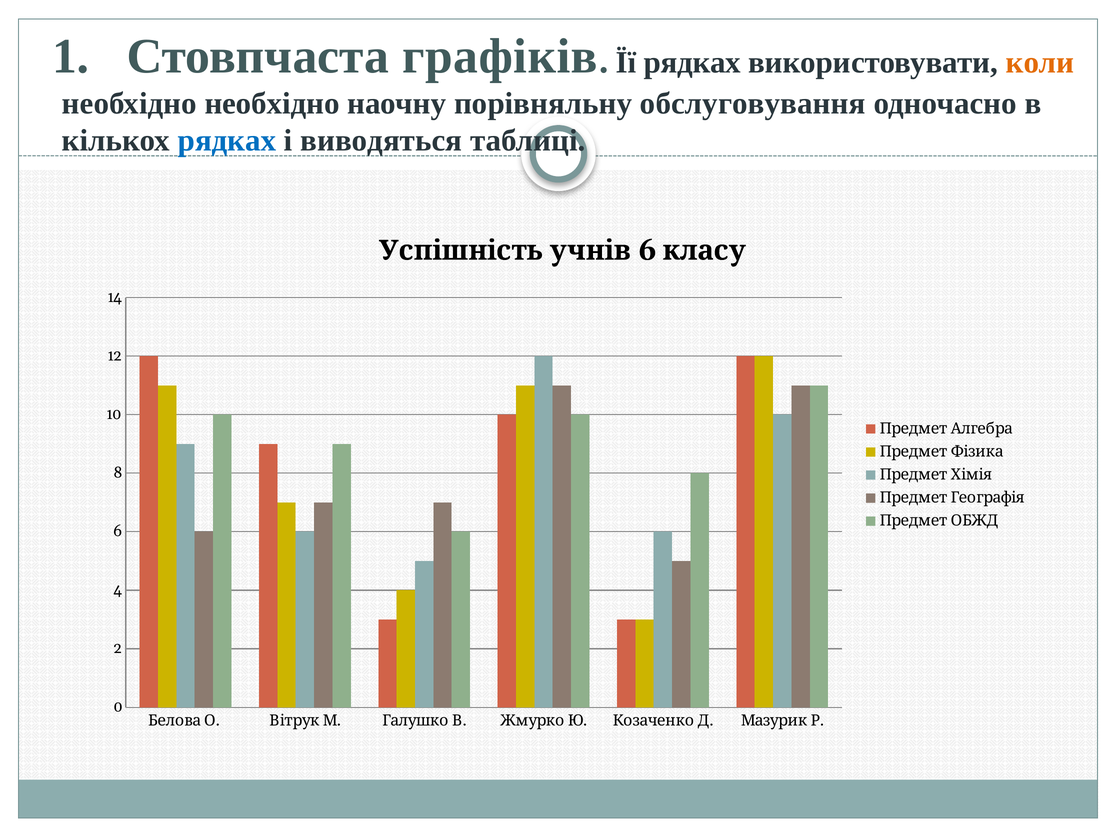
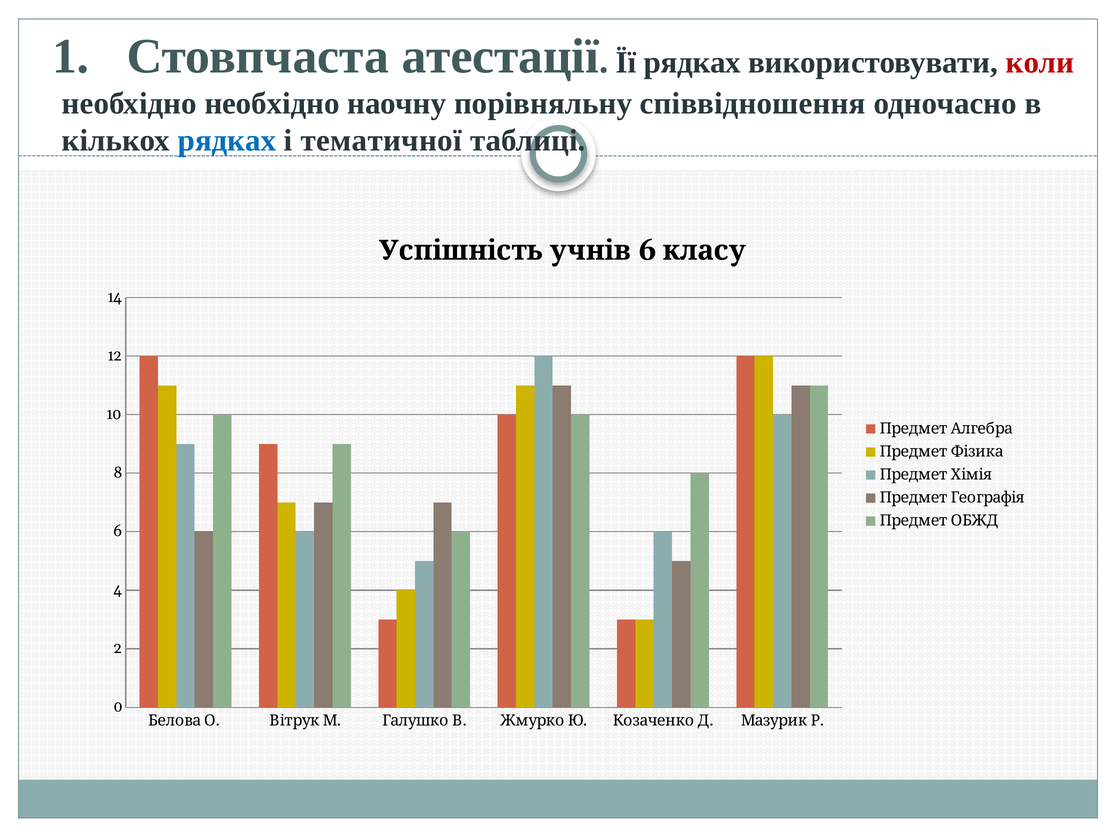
графіків: графіків -> атестації (500, 56)
коли colour: orange -> red (1040, 62)
обслуговування: обслуговування -> співвідношення (753, 103)
виводяться: виводяться -> тематичної (381, 141)
